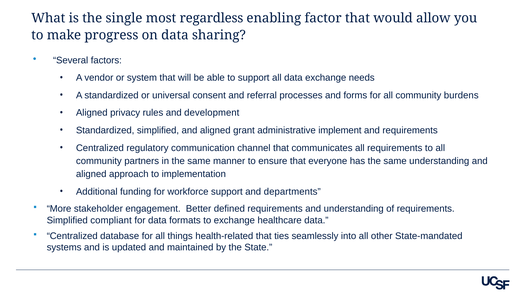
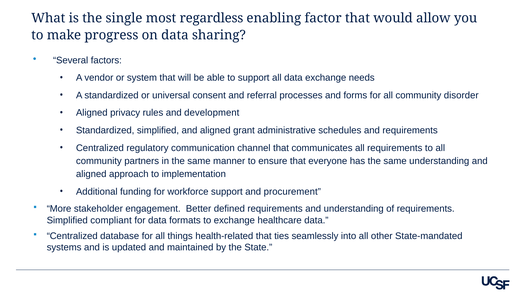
burdens: burdens -> disorder (461, 95)
implement: implement -> schedules (340, 130)
departments: departments -> procurement (292, 191)
